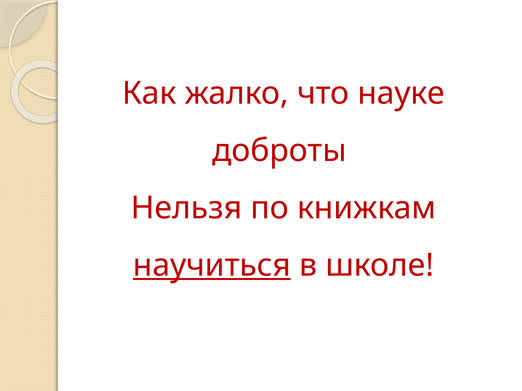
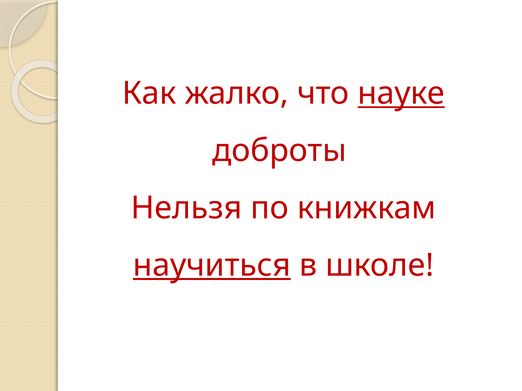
науке underline: none -> present (401, 94)
